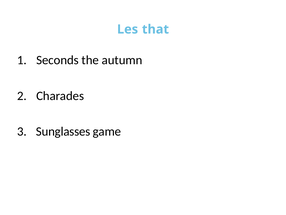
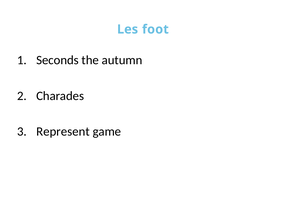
that: that -> foot (155, 29)
Sunglasses: Sunglasses -> Represent (63, 131)
